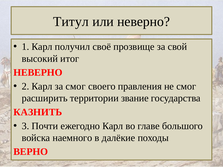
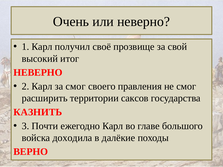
Титул: Титул -> Очень (71, 22)
звание: звание -> саксов (135, 98)
наемного: наемного -> доходила (72, 138)
